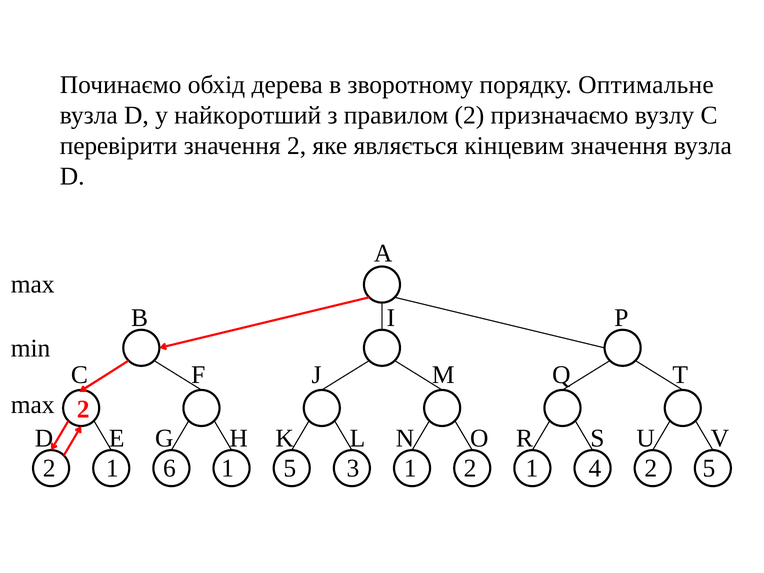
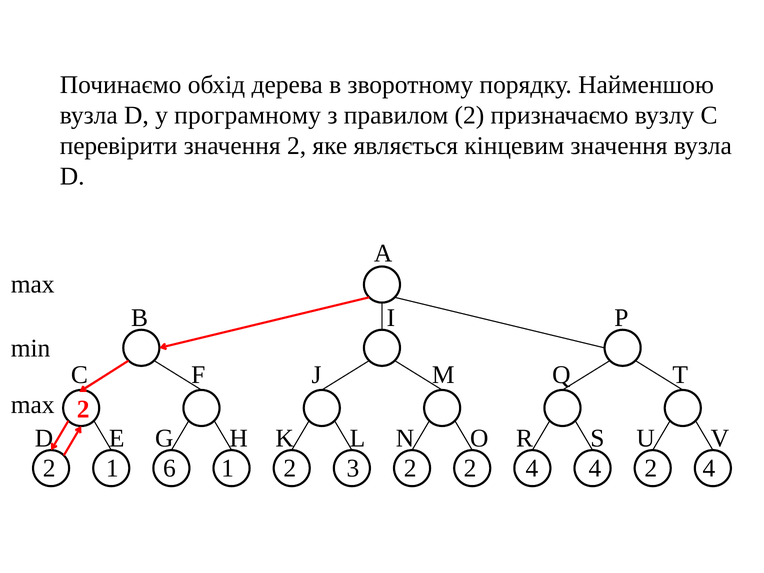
Оптимальне: Оптимальне -> Найменшою (646, 85)
найкоротший: найкоротший -> програмному (248, 115)
6 1 5: 5 -> 2 (290, 468)
3 1: 1 -> 2 (410, 468)
1: 1 -> 4 (532, 468)
4 2 5: 5 -> 4 (709, 468)
